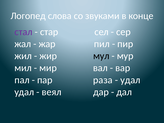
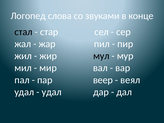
стал colour: purple -> black (23, 32)
раза: раза -> веер (103, 80)
удал: удал -> веял (130, 80)
веял: веял -> удал (52, 92)
